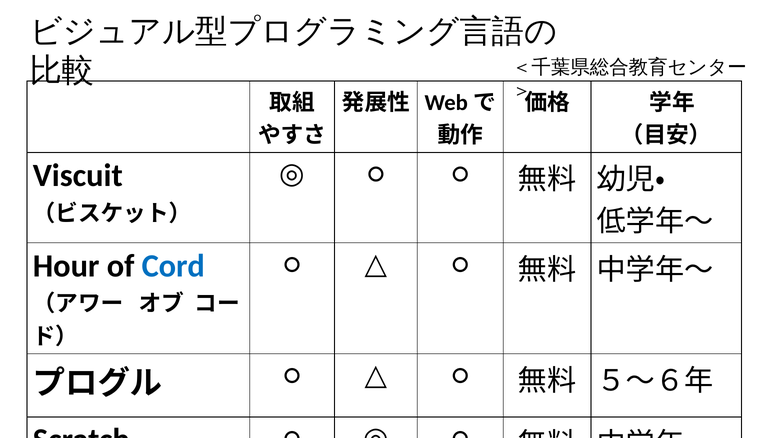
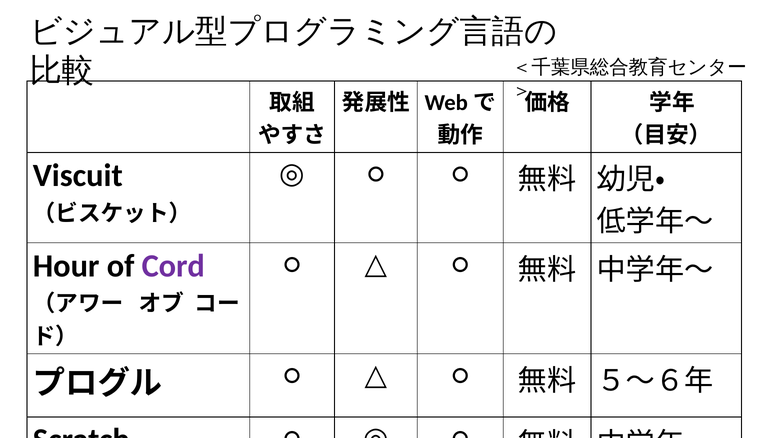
Cord colour: blue -> purple (173, 266)
